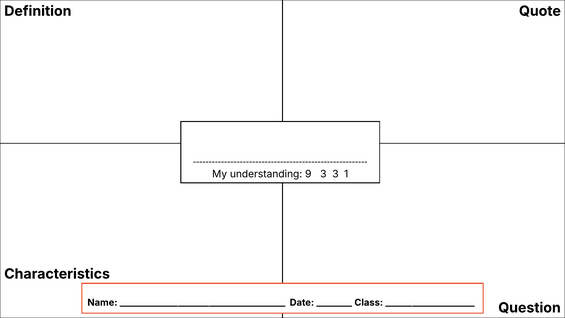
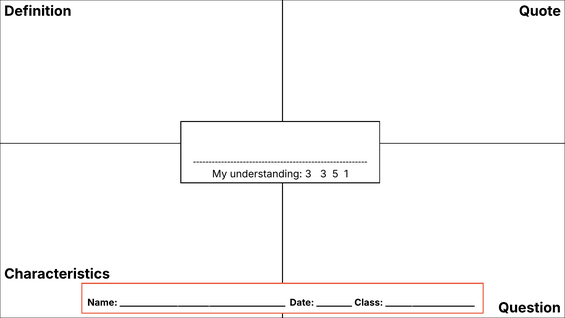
understanding 9: 9 -> 3 (308, 174)
3 3: 3 -> 5 (335, 174)
